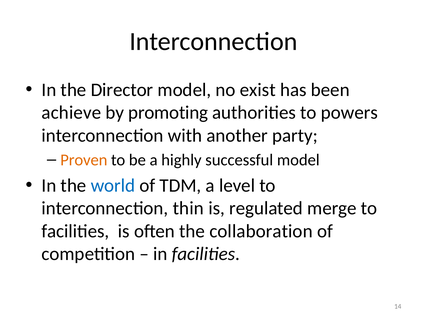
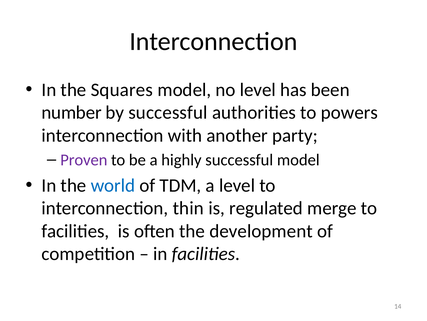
Director: Director -> Squares (122, 90)
no exist: exist -> level (258, 90)
achieve: achieve -> number (72, 112)
by promoting: promoting -> successful (168, 112)
Proven colour: orange -> purple (84, 160)
collaboration: collaboration -> development (261, 231)
